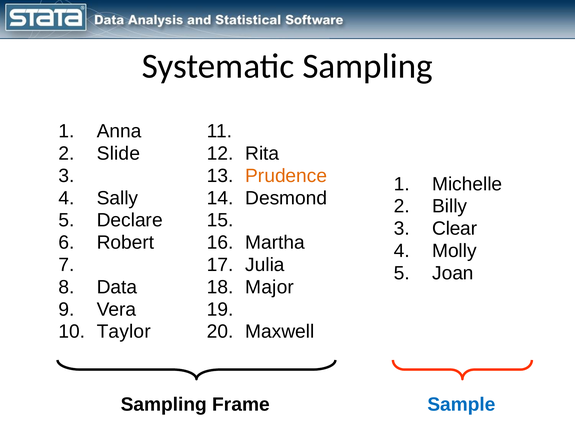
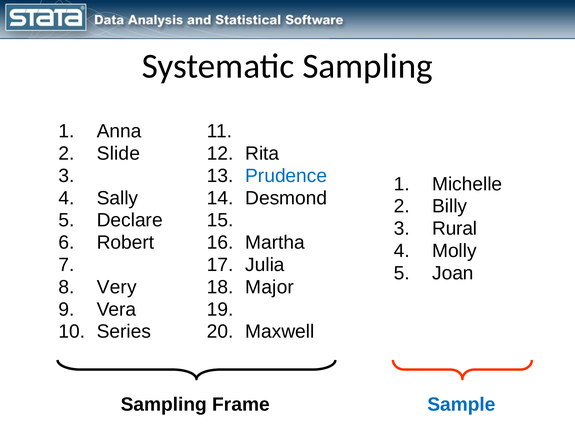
Prudence colour: orange -> blue (286, 175)
Clear: Clear -> Rural (455, 228)
Data: Data -> Very (117, 287)
Taylor: Taylor -> Series (124, 331)
